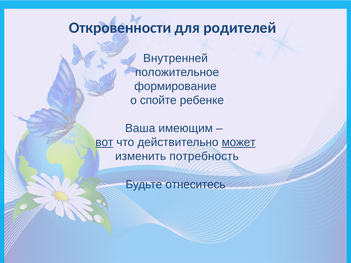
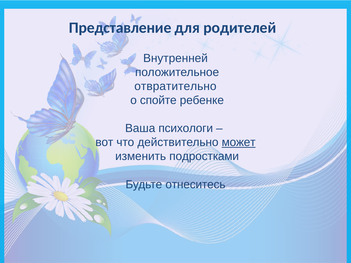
Откровенности: Откровенности -> Представление (120, 28)
формирование: формирование -> отвратительно (175, 86)
имеющим: имеющим -> психологи (186, 128)
вот underline: present -> none (104, 142)
потребность: потребность -> подростками (204, 157)
